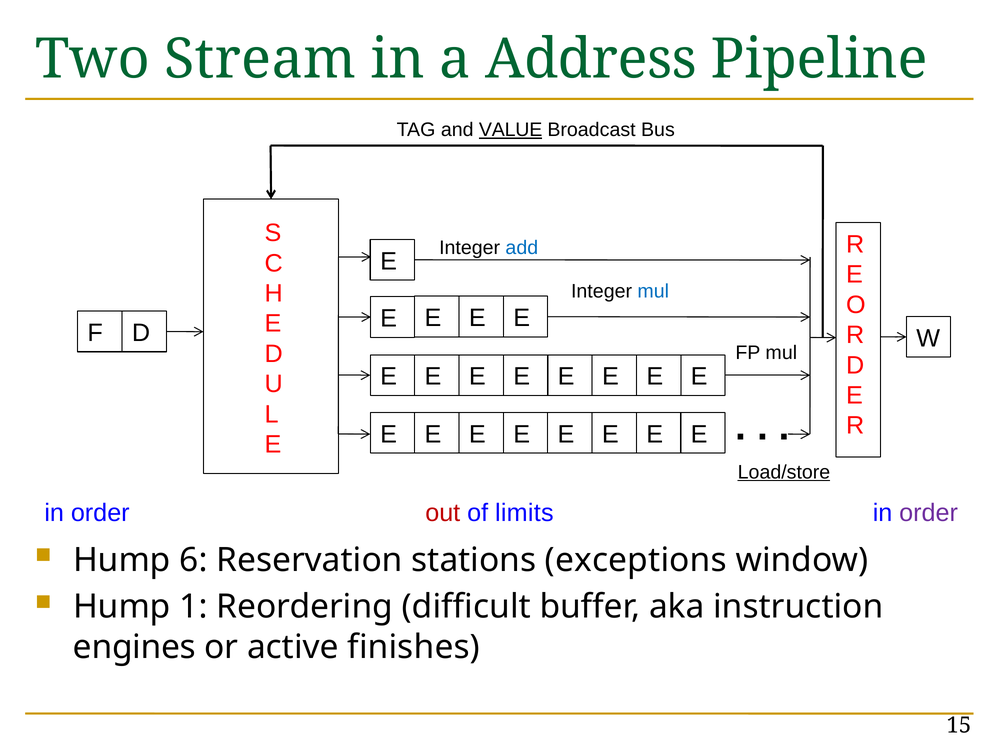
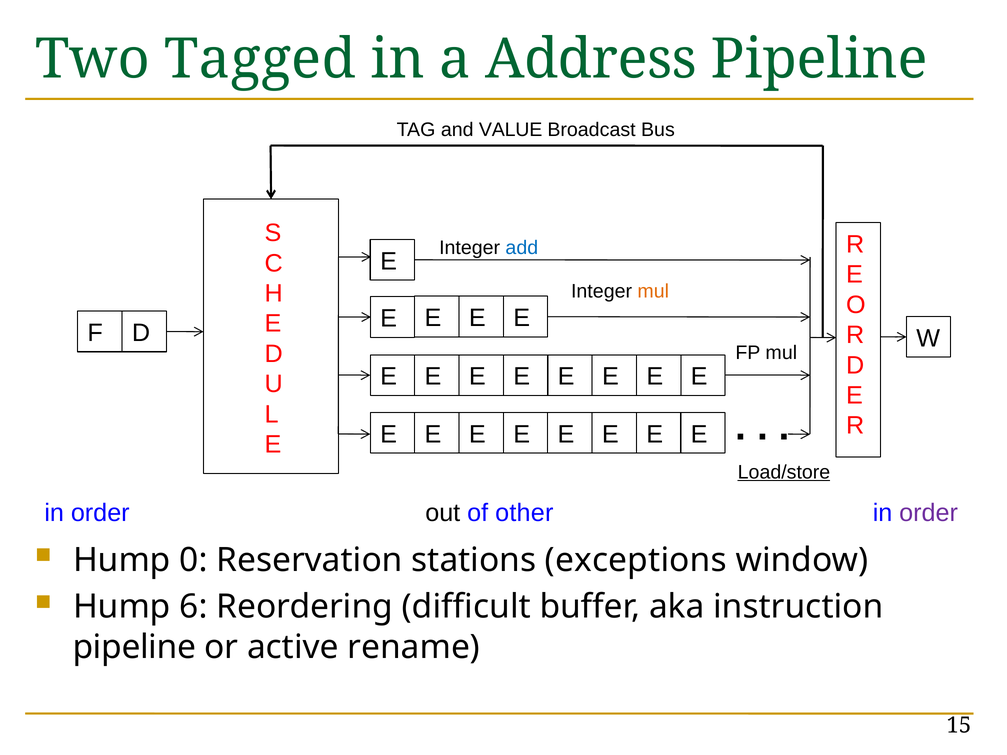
Stream: Stream -> Tagged (260, 59)
VALUE underline: present -> none (511, 130)
mul colour: blue -> orange (653, 291)
out colour: red -> black (443, 513)
limits: limits -> other (524, 513)
6: 6 -> 0 (193, 560)
1: 1 -> 6 (193, 607)
engines: engines -> pipeline (134, 647)
finishes: finishes -> rename (414, 647)
